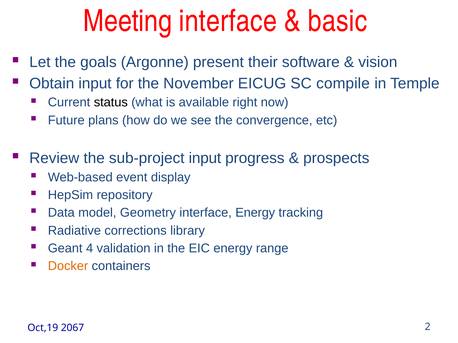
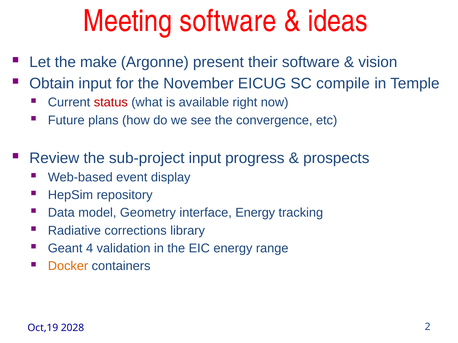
Meeting interface: interface -> software (228, 21)
basic: basic -> ideas (338, 21)
goals: goals -> make (99, 62)
status colour: black -> red (111, 103)
2067: 2067 -> 2028 (72, 328)
